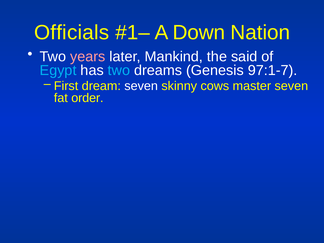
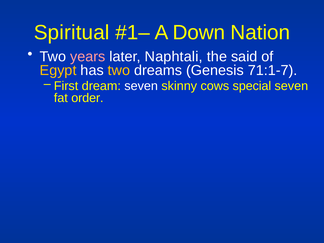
Officials: Officials -> Spiritual (72, 32)
Mankind: Mankind -> Naphtali (174, 57)
Egypt colour: light blue -> yellow (58, 70)
two colour: light blue -> yellow (119, 70)
97:1-7: 97:1-7 -> 71:1-7 (273, 70)
master: master -> special (252, 86)
